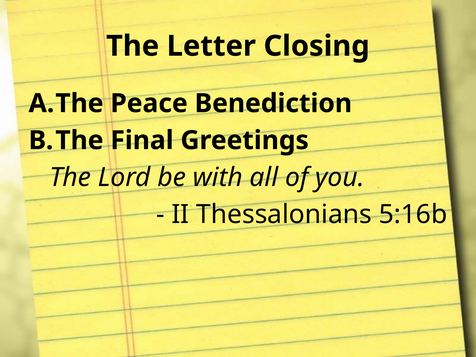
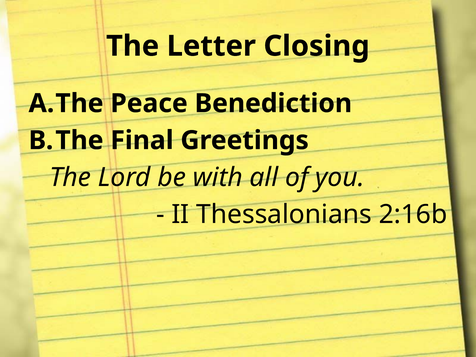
5:16b: 5:16b -> 2:16b (413, 214)
